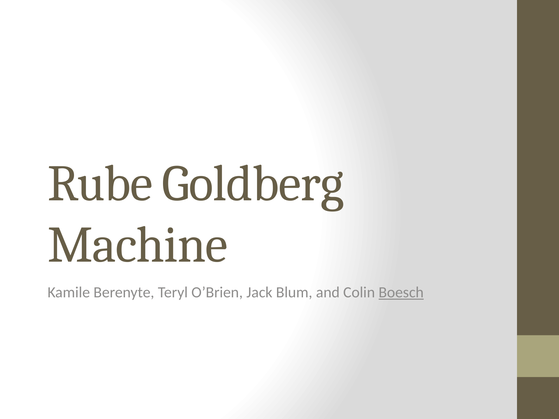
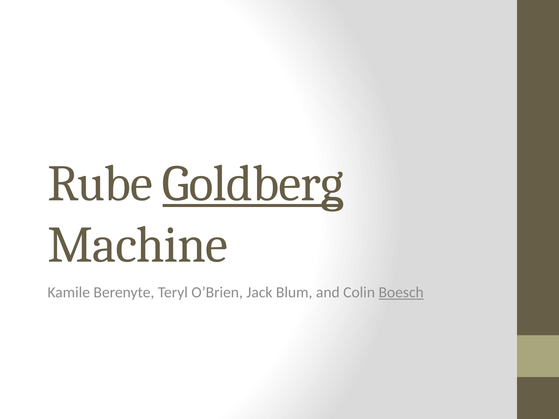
Goldberg underline: none -> present (253, 184)
